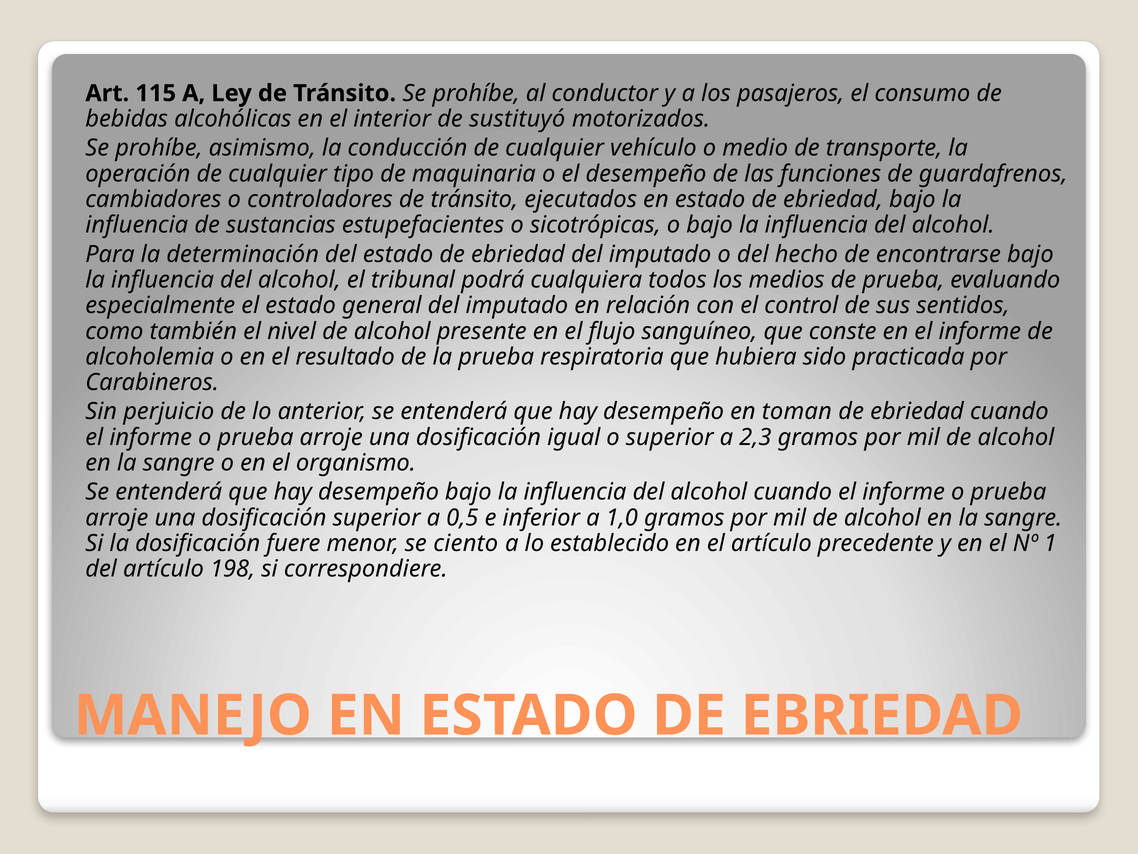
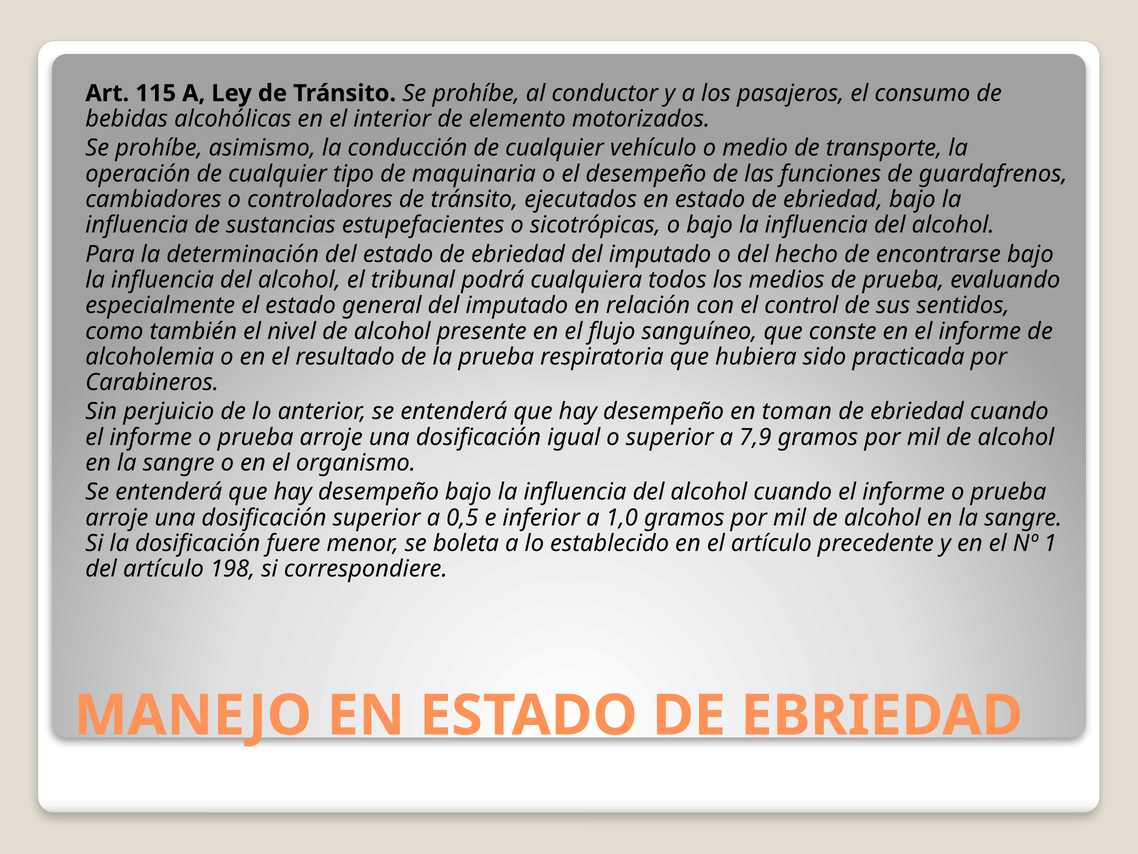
sustituyó: sustituyó -> elemento (517, 119)
2,3: 2,3 -> 7,9 (755, 437)
ciento: ciento -> boleta (466, 543)
